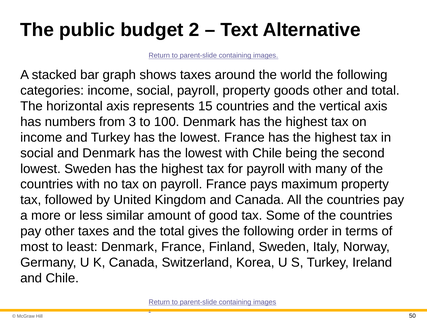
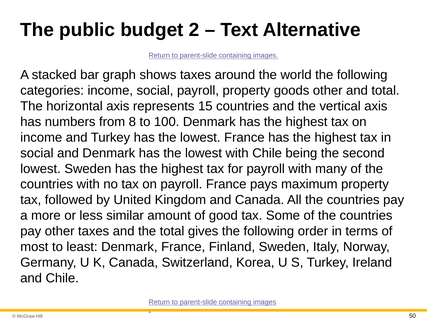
3: 3 -> 8 (132, 122)
